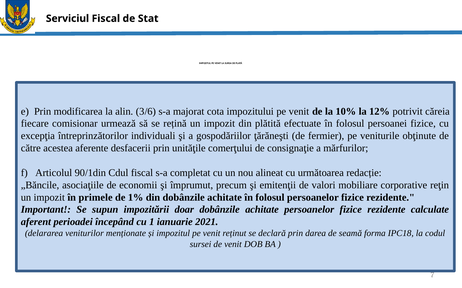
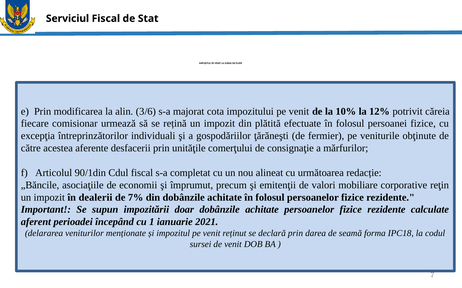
primele: primele -> dealerii (96, 198)
1%: 1% -> 7% (136, 198)
